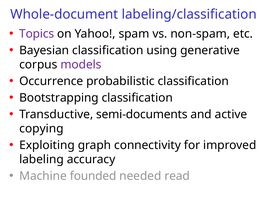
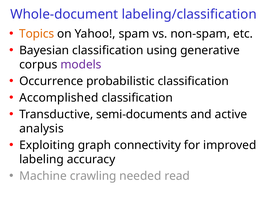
Topics colour: purple -> orange (37, 34)
Bootstrapping: Bootstrapping -> Accomplished (59, 98)
copying: copying -> analysis (41, 129)
founded: founded -> crawling (93, 176)
